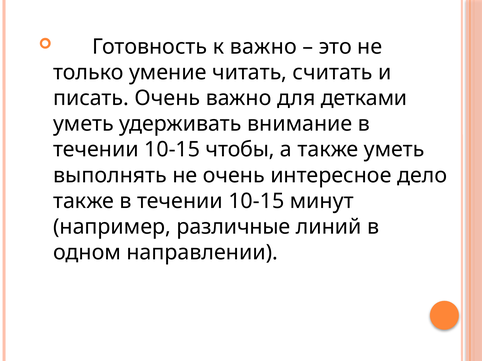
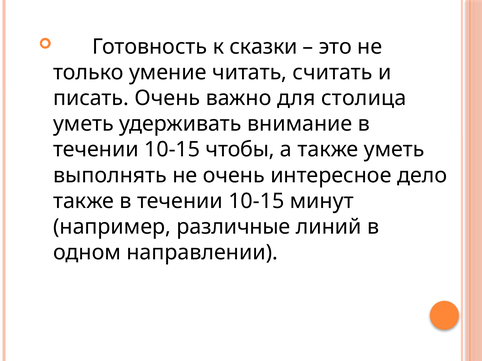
к важно: важно -> сказки (264, 47)
детками: детками -> столица (364, 98)
